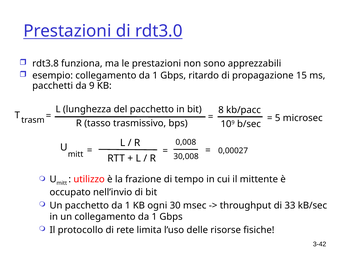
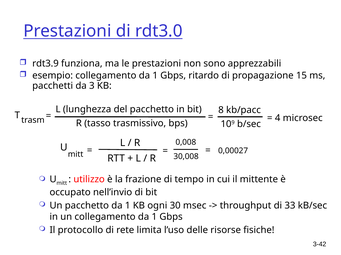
rdt3.8: rdt3.8 -> rdt3.9 (45, 64)
9: 9 -> 3 (92, 86)
5: 5 -> 4 (278, 118)
